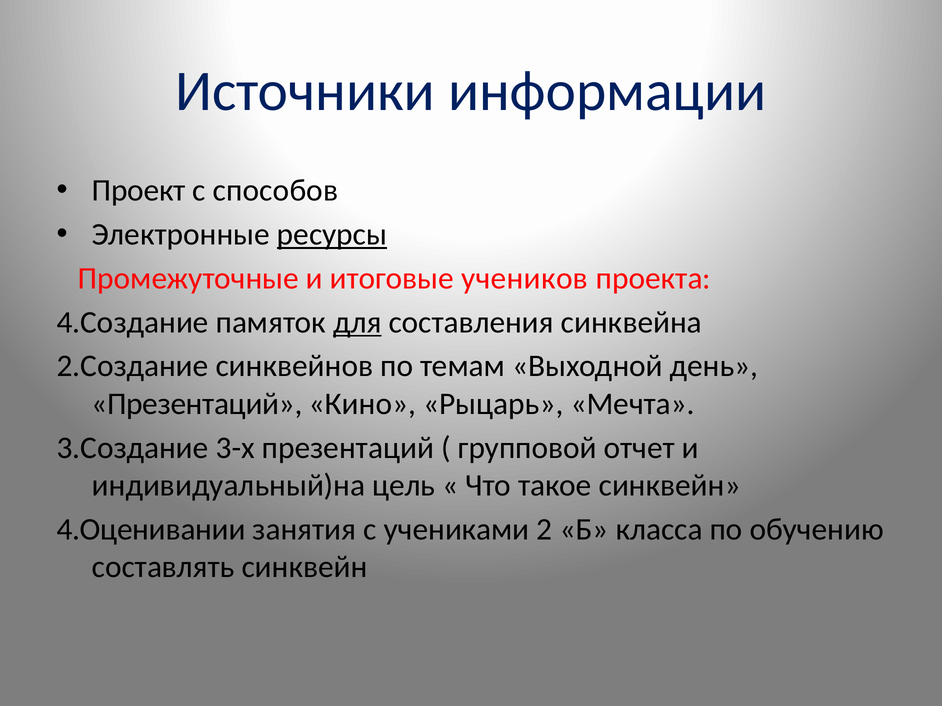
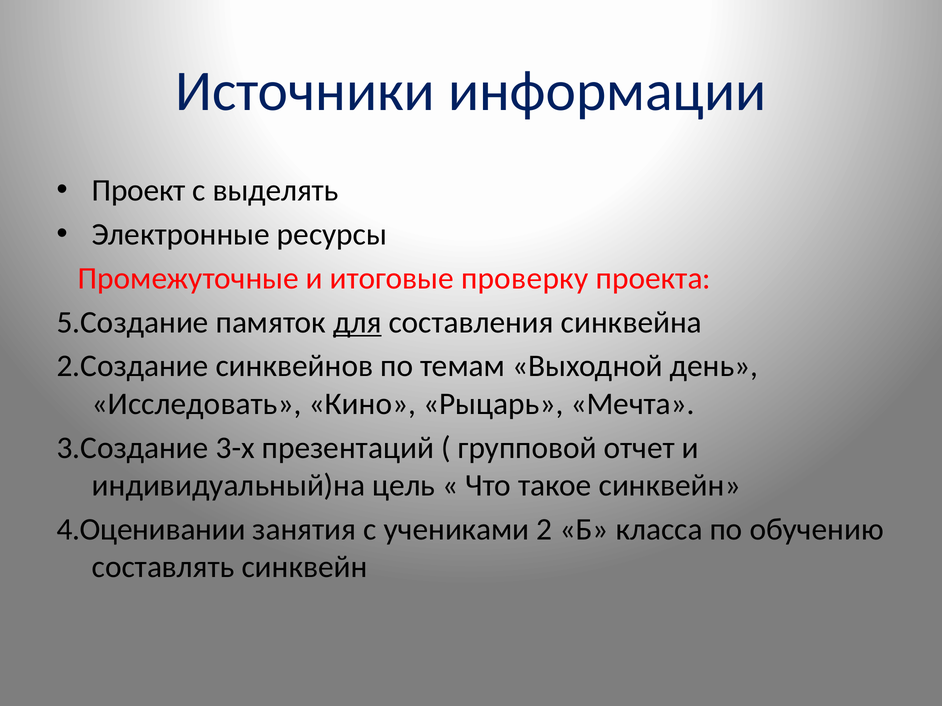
способов: способов -> выделять (276, 191)
ресурсы underline: present -> none (332, 235)
учеников: учеников -> проверку (525, 279)
4.Создание: 4.Создание -> 5.Создание (133, 322)
Презентаций: Презентаций -> Исследовать (197, 404)
